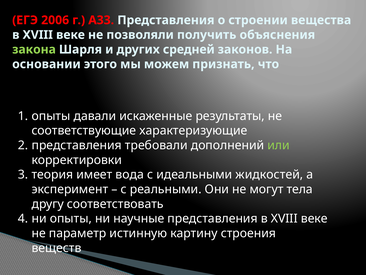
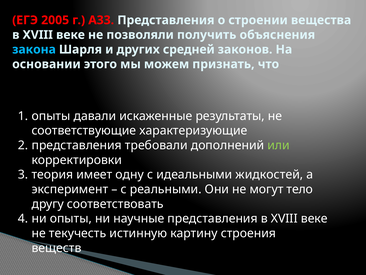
2006: 2006 -> 2005 (55, 20)
закона colour: light green -> light blue (34, 49)
вода: вода -> одну (130, 174)
тела: тела -> тело (300, 189)
параметр: параметр -> текучесть (78, 233)
